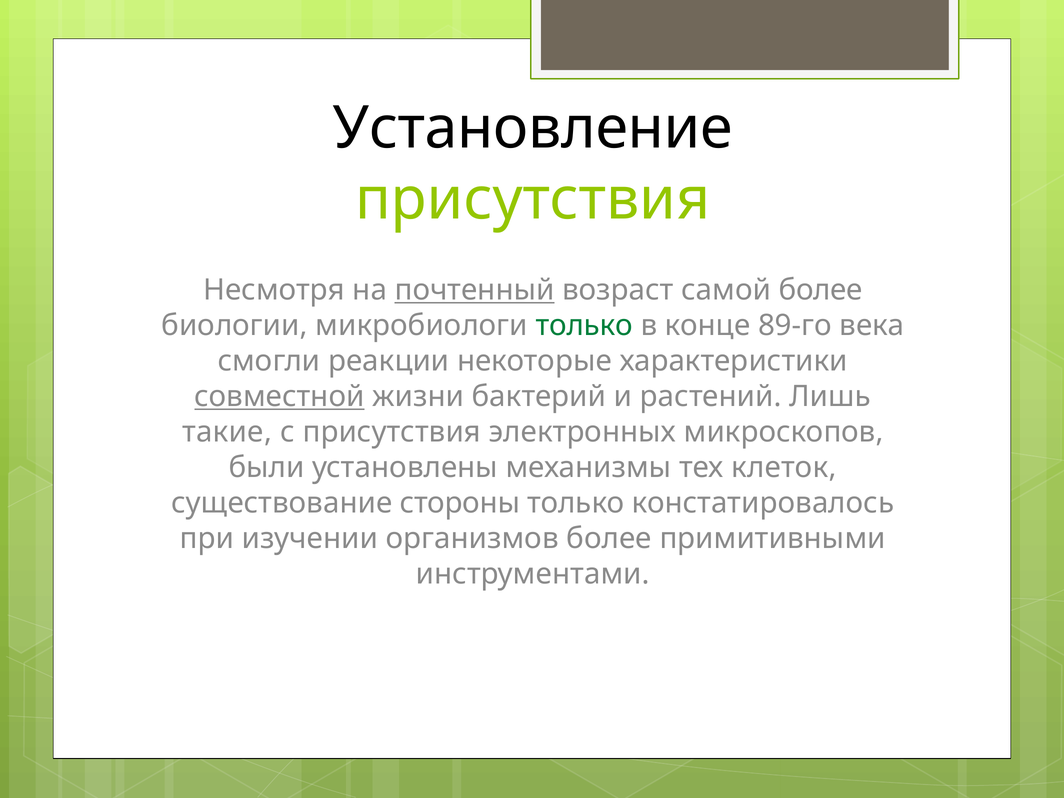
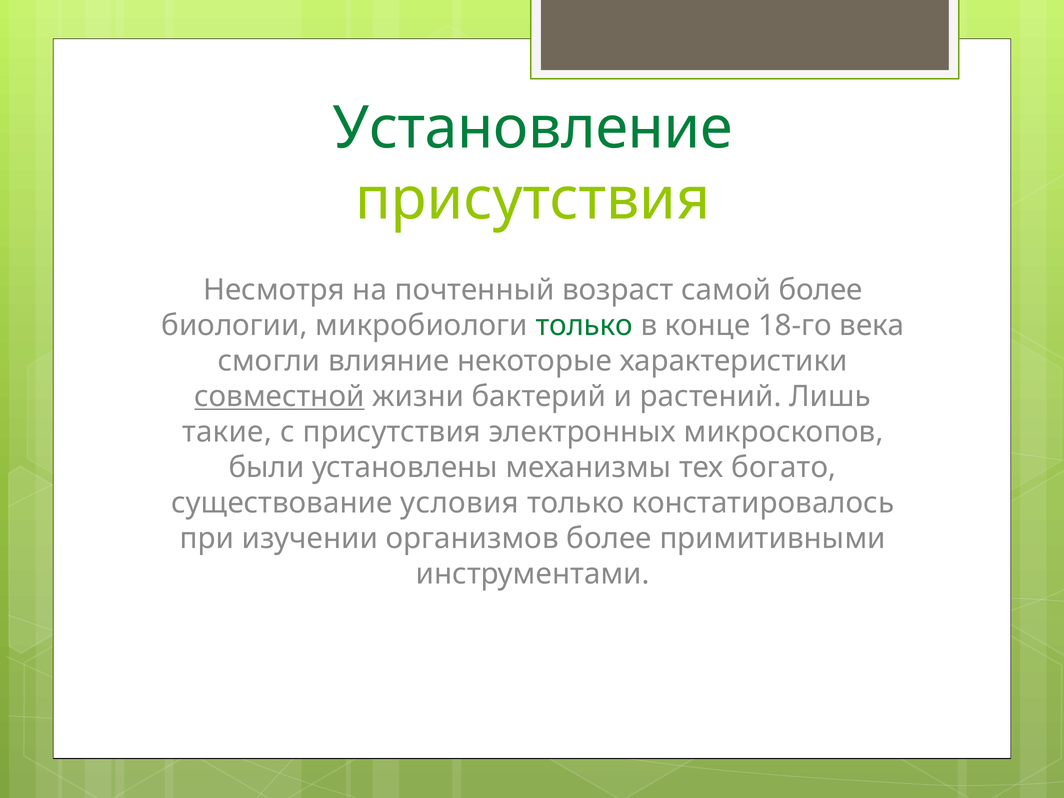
Установление colour: black -> green (533, 128)
почтенный underline: present -> none (475, 290)
89-го: 89-го -> 18-го (795, 326)
реакции: реакции -> влияние (389, 361)
клеток: клеток -> богато (784, 467)
стороны: стороны -> условия (460, 503)
